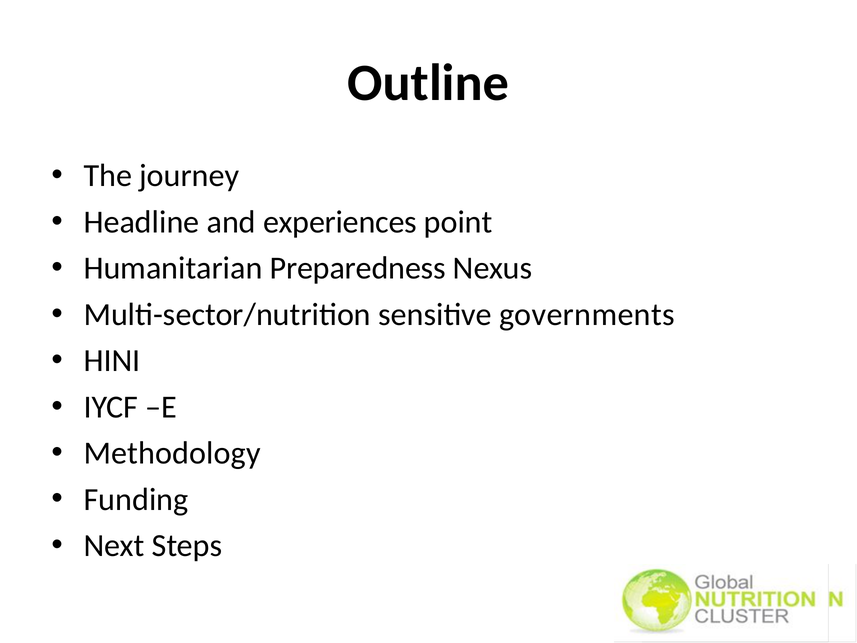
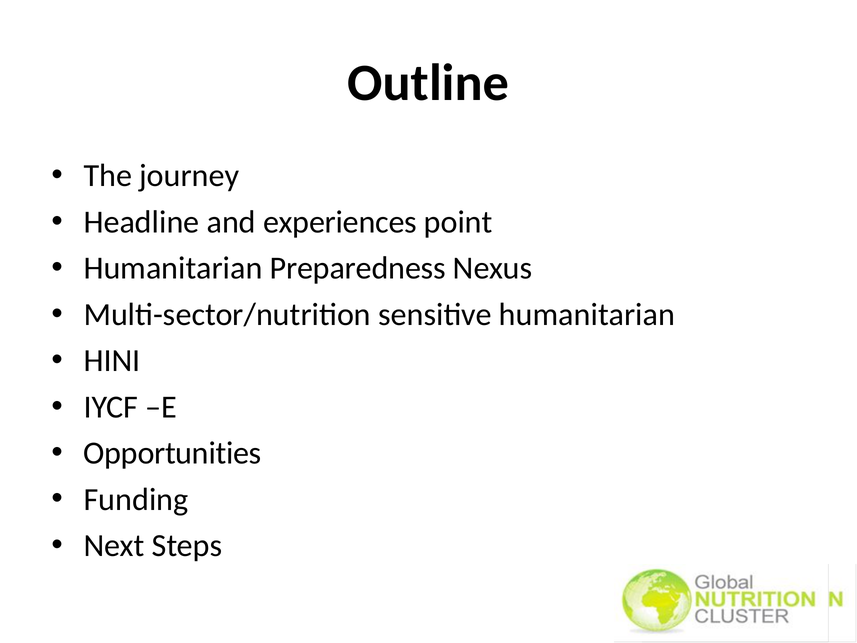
sensitive governments: governments -> humanitarian (587, 314)
Methodology: Methodology -> Opportunities (172, 453)
